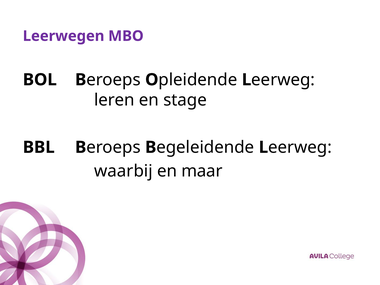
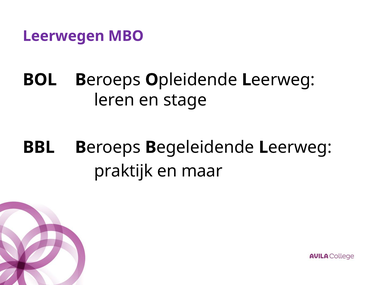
waarbij: waarbij -> praktijk (123, 171)
